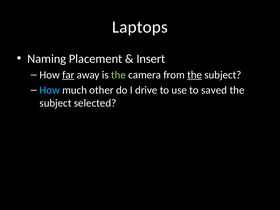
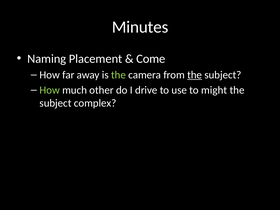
Laptops: Laptops -> Minutes (140, 27)
Insert: Insert -> Come (151, 59)
far underline: present -> none (68, 75)
How colour: light blue -> light green (50, 90)
saved: saved -> might (214, 90)
selected: selected -> complex (95, 103)
